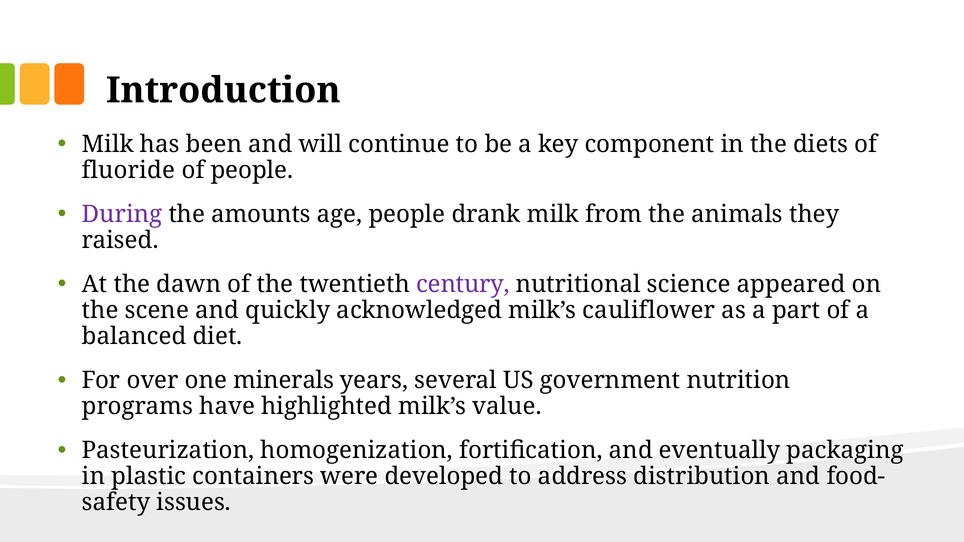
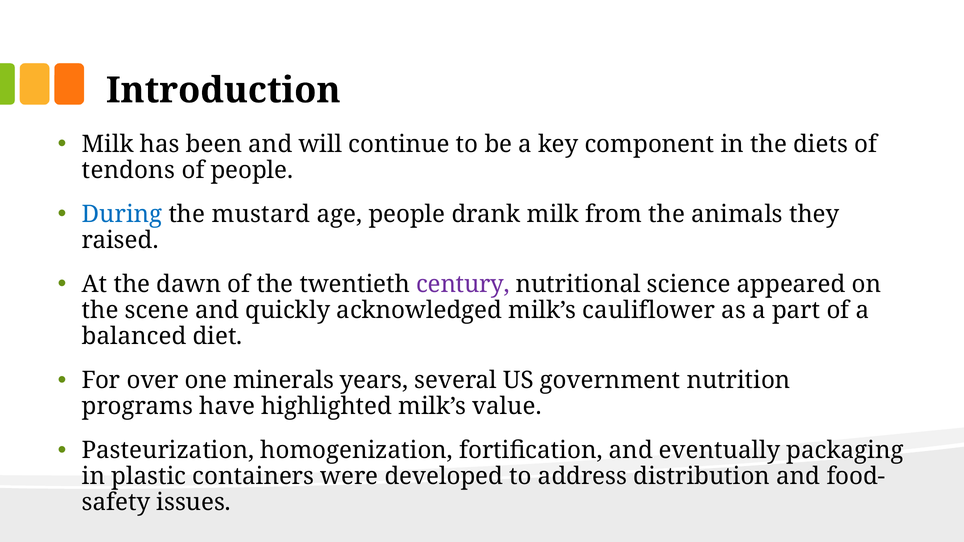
fluoride: fluoride -> tendons (128, 170)
During colour: purple -> blue (122, 214)
amounts: amounts -> mustard (261, 214)
